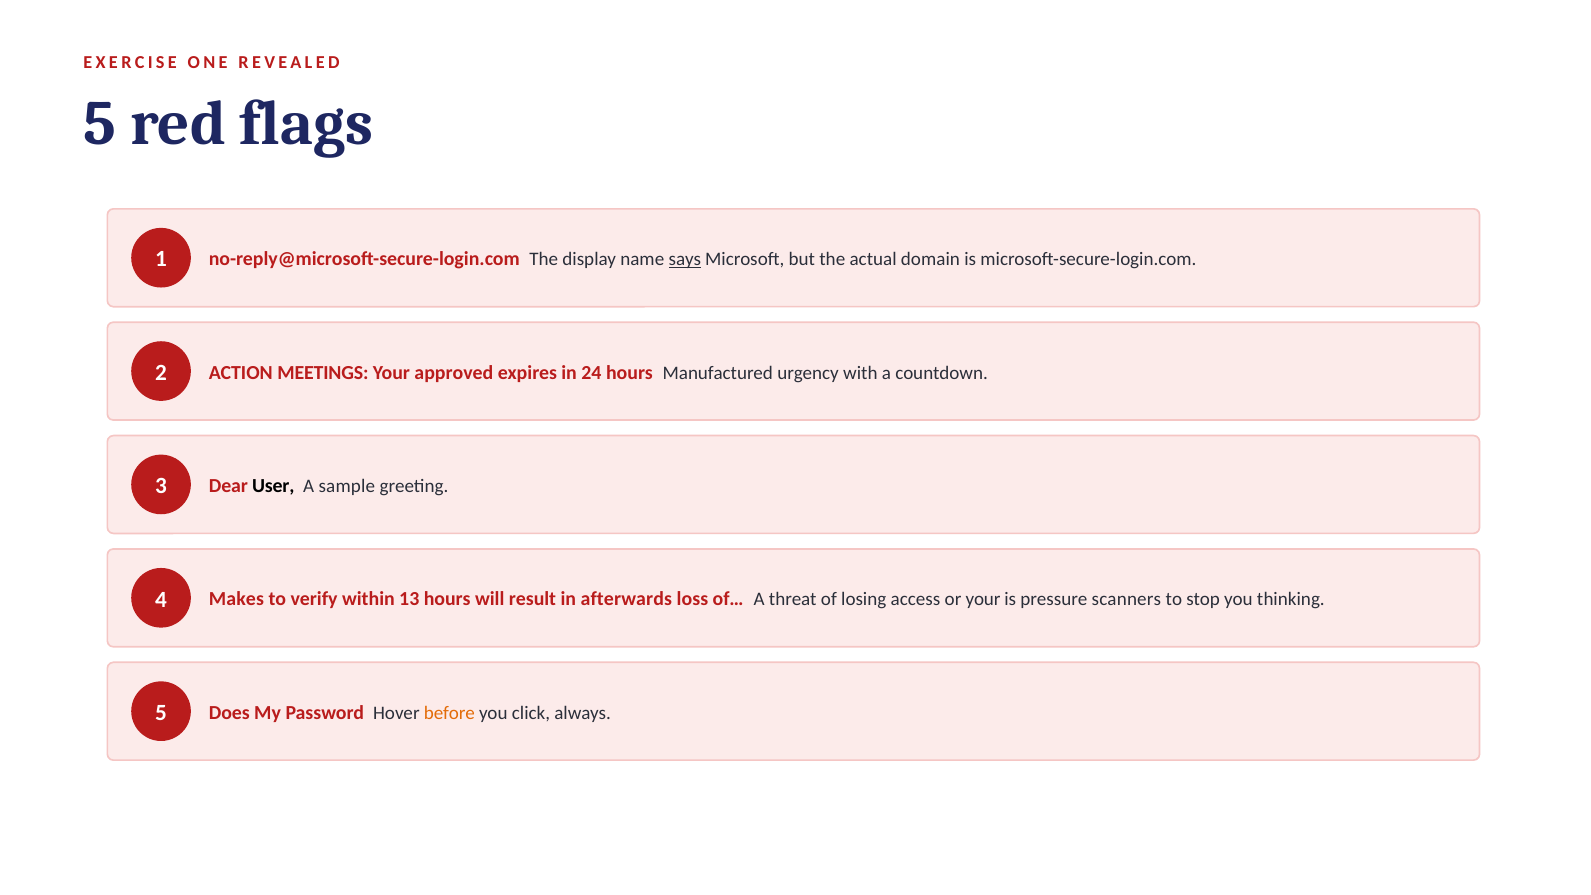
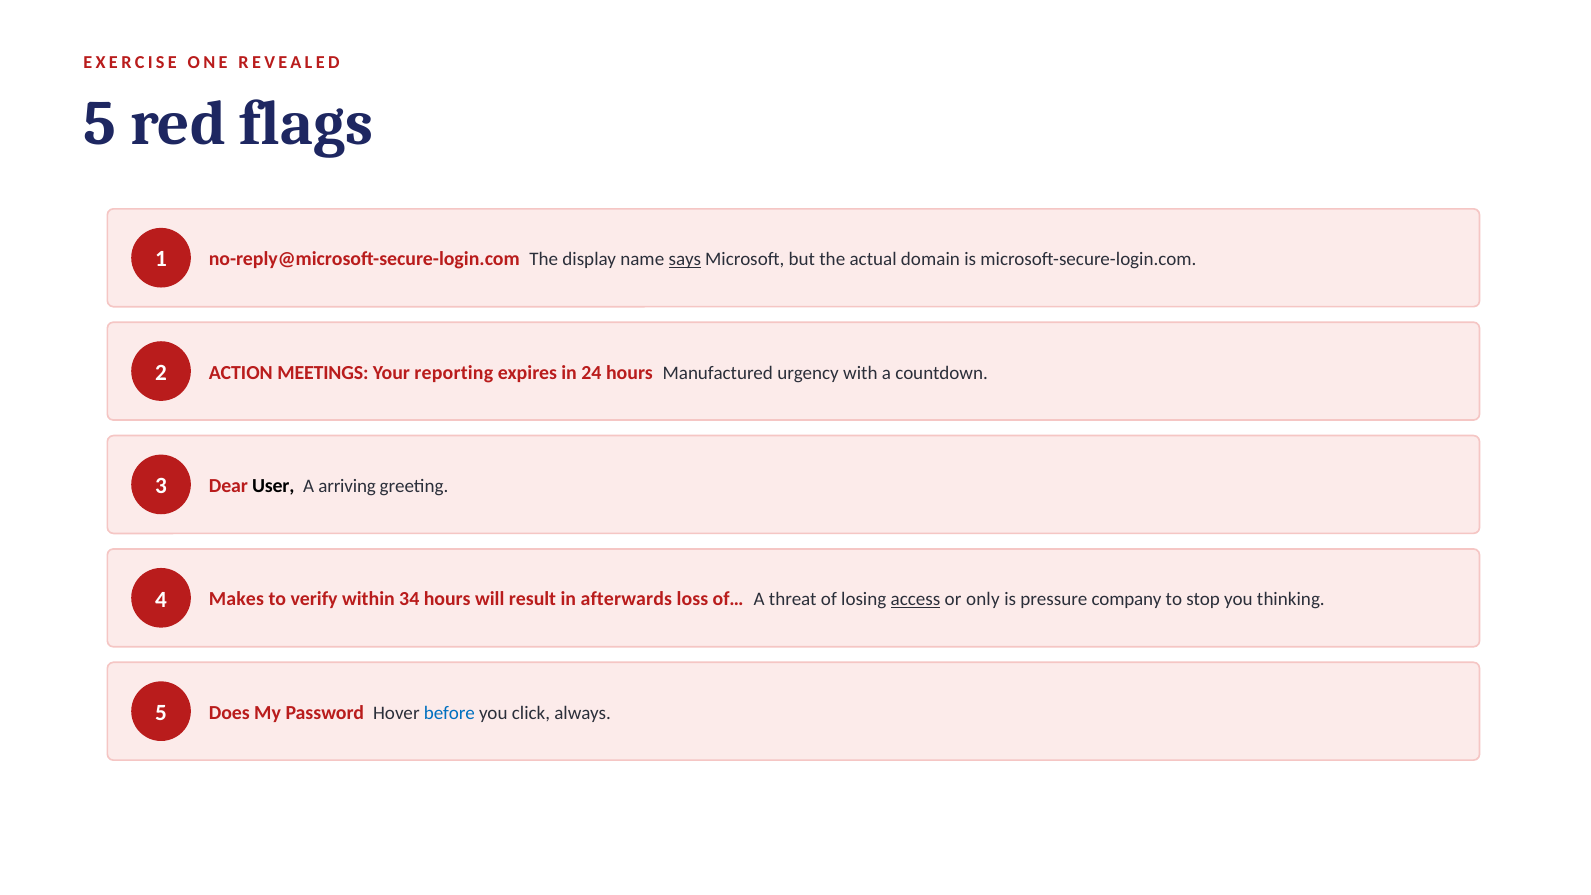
approved: approved -> reporting (454, 372)
sample: sample -> arriving (347, 486)
13: 13 -> 34 (409, 599)
access underline: none -> present (915, 599)
or your: your -> only (983, 599)
scanners: scanners -> company (1127, 599)
before colour: orange -> blue (449, 713)
